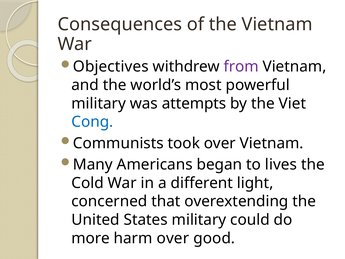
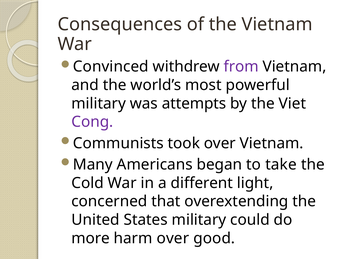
Objectives: Objectives -> Convinced (111, 67)
Cong colour: blue -> purple (92, 122)
lives: lives -> take (281, 164)
